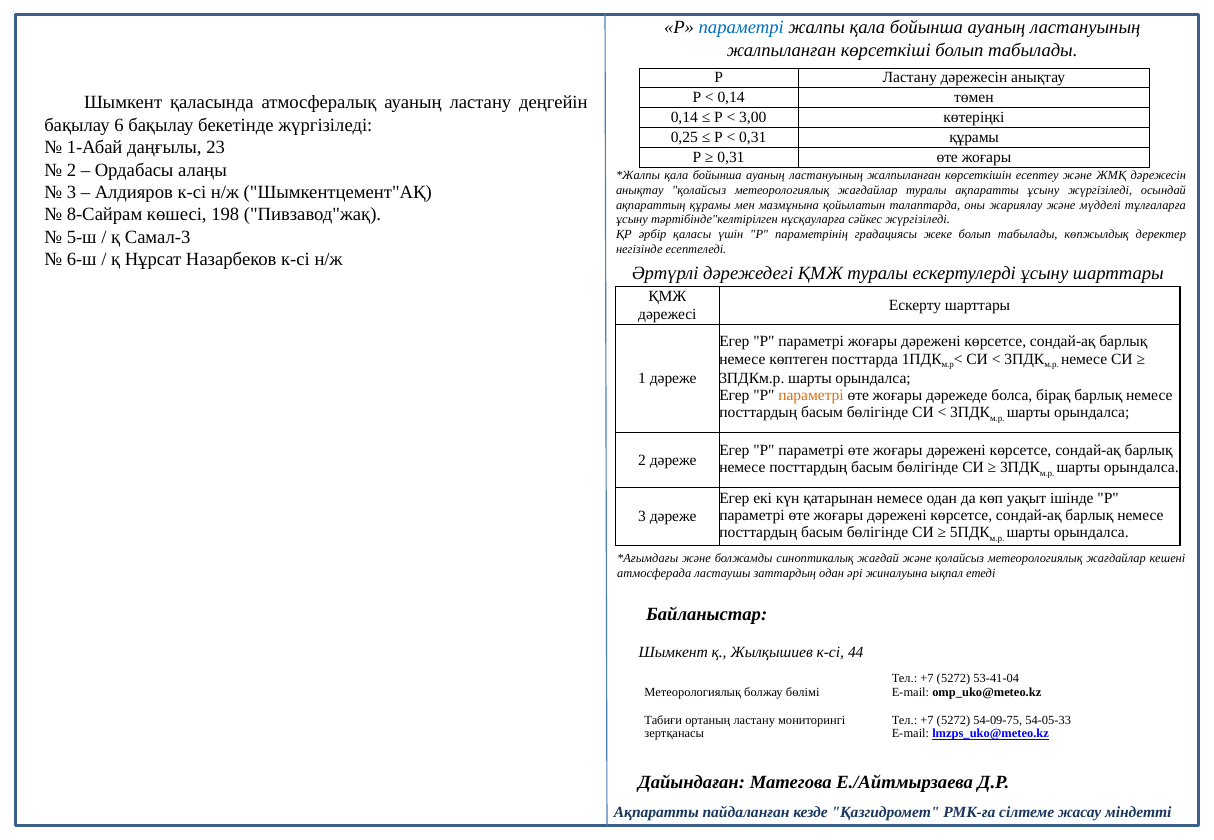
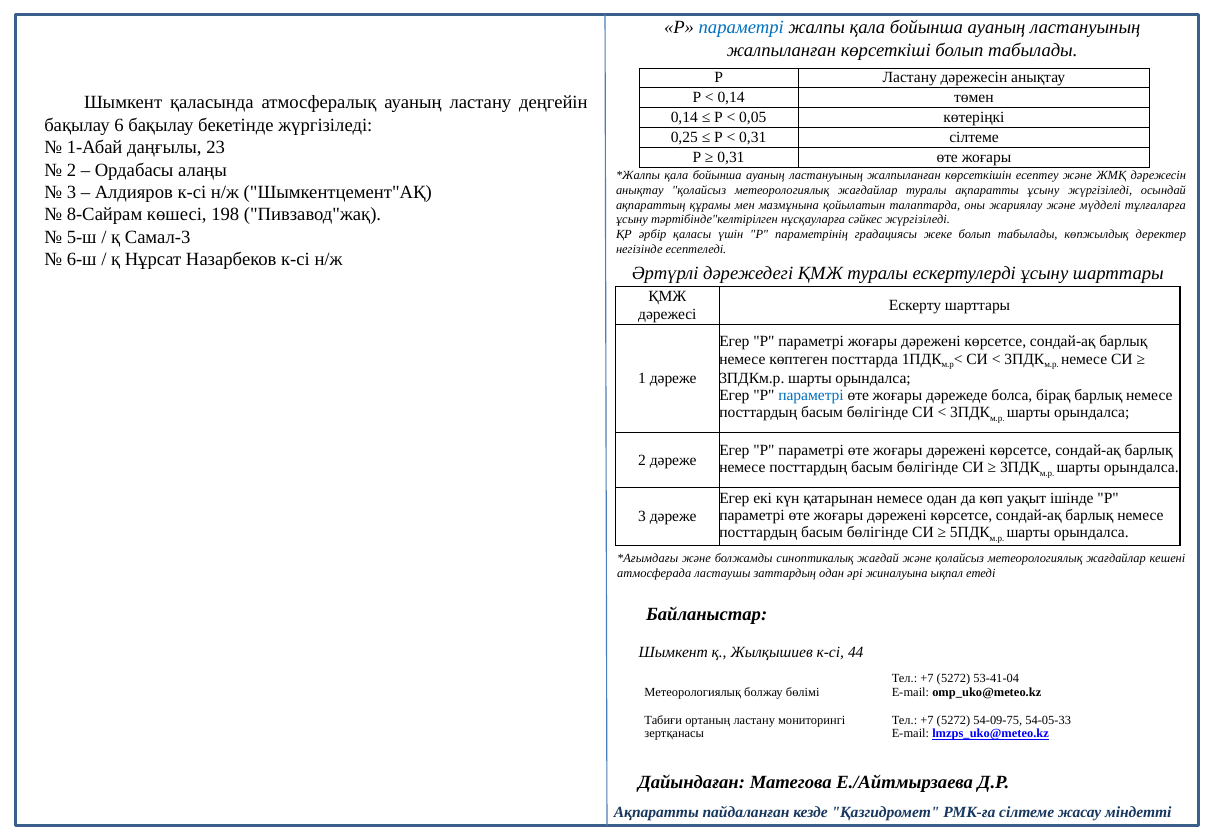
3,00: 3,00 -> 0,05 (753, 117)
0,31 құрамы: құрамы -> сілтеме (974, 137)
параметрі colour: orange -> blue (811, 396)
